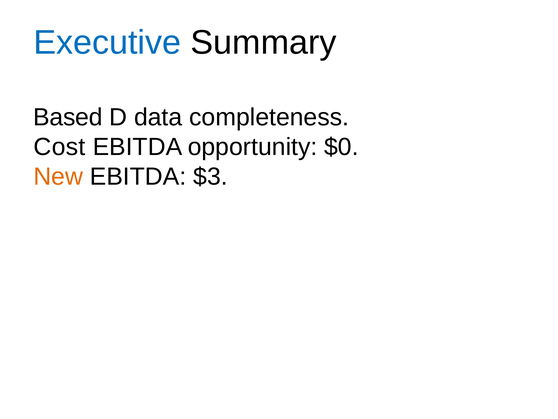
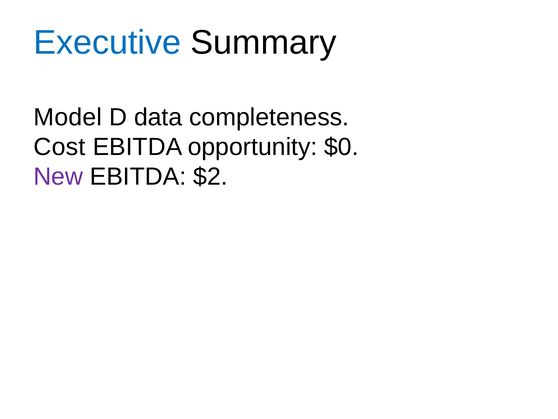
Based: Based -> Model (68, 117)
New colour: orange -> purple (58, 177)
$3: $3 -> $2 (211, 177)
